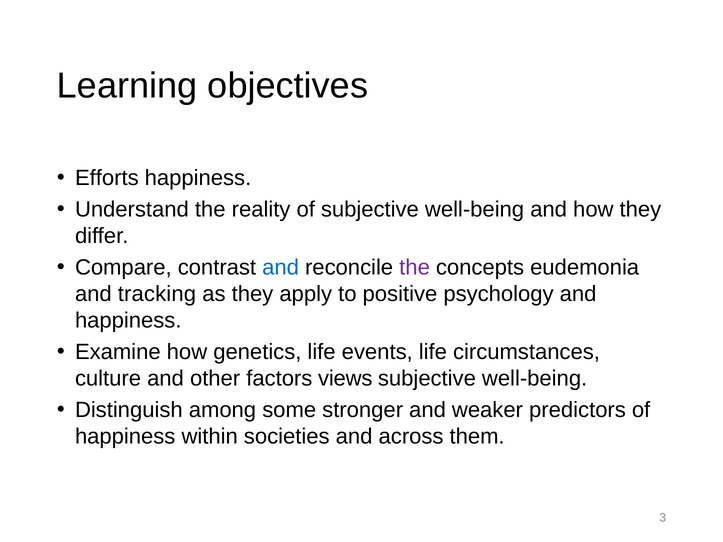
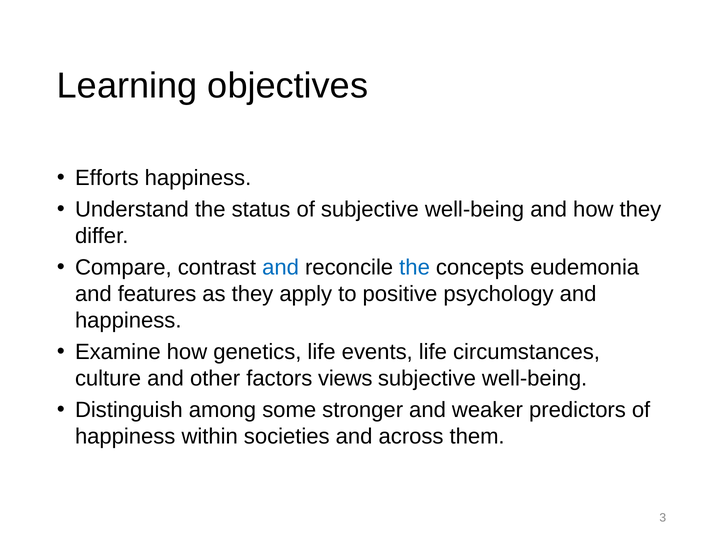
reality: reality -> status (261, 210)
the colour: purple -> blue (415, 268)
tracking: tracking -> features (157, 294)
